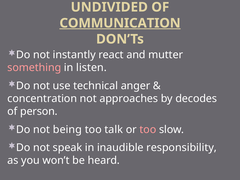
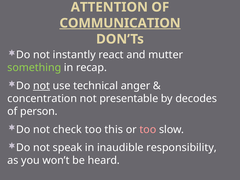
UNDIVIDED: UNDIVIDED -> ATTENTION (109, 7)
something colour: pink -> light green (34, 68)
listen: listen -> recap (92, 68)
not underline: none -> present (42, 86)
approaches: approaches -> presentable (129, 99)
being: being -> check (67, 130)
talk: talk -> this (114, 130)
